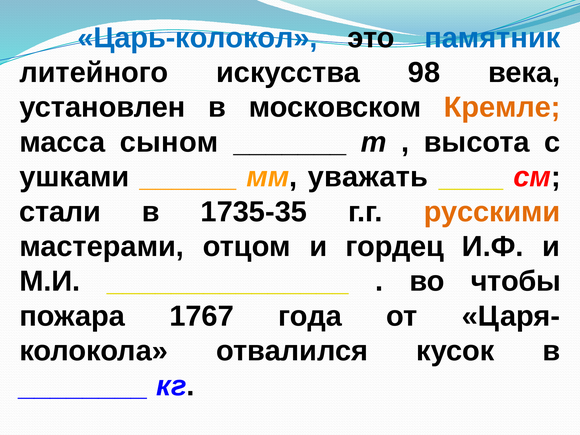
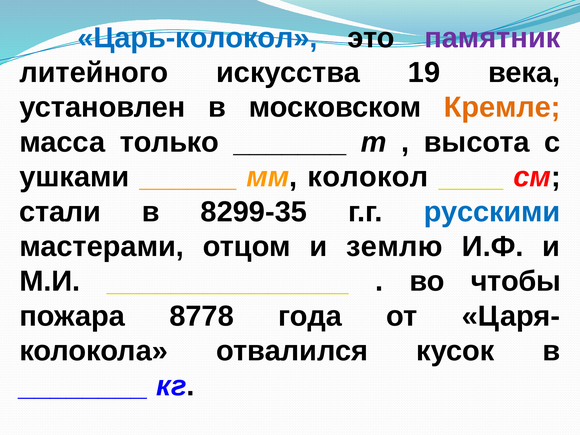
памятник colour: blue -> purple (492, 38)
98: 98 -> 19 (424, 73)
сыном: сыном -> только (169, 142)
уважать: уважать -> колокол (368, 177)
1735-35: 1735-35 -> 8299-35 (254, 212)
русскими colour: orange -> blue (492, 212)
гордец: гордец -> землю (394, 247)
1767: 1767 -> 8778 (202, 316)
